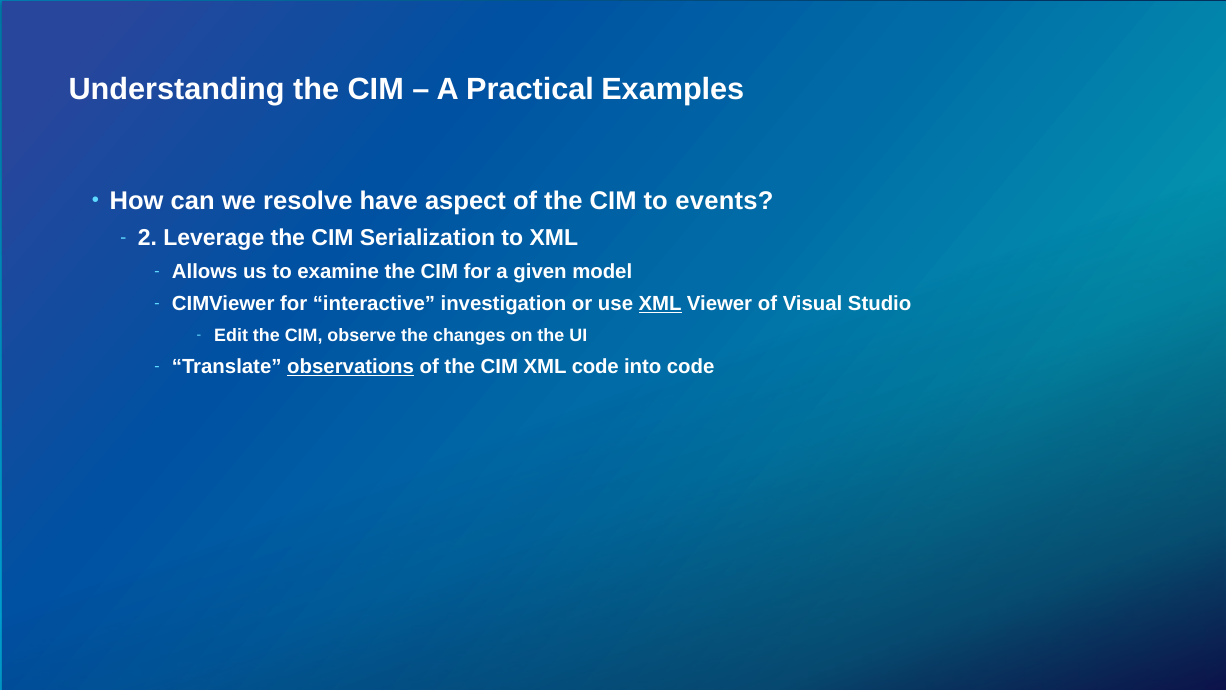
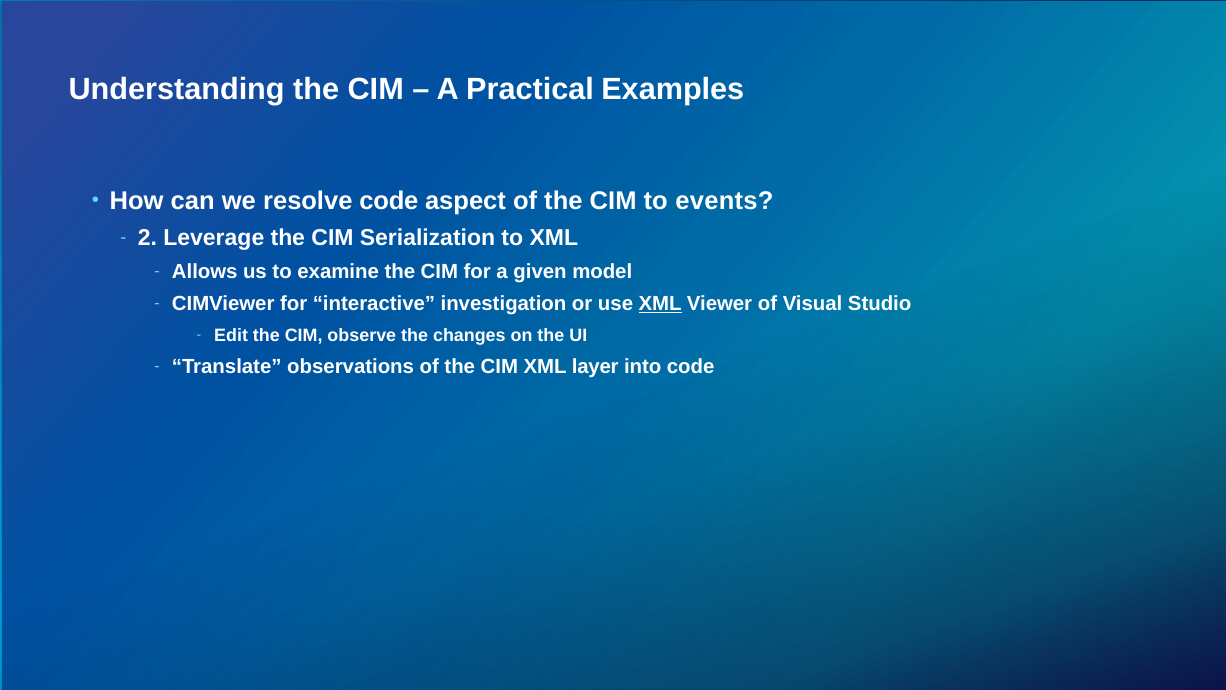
resolve have: have -> code (389, 201)
observations underline: present -> none (351, 366)
XML code: code -> layer (595, 366)
